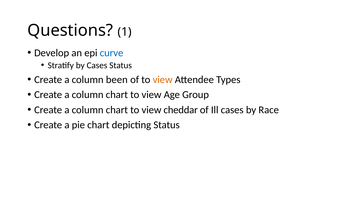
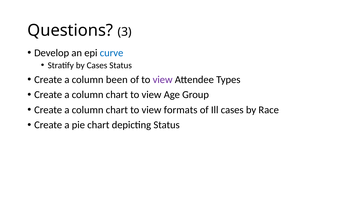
1: 1 -> 3 (125, 32)
view colour: orange -> purple (163, 79)
cheddar: cheddar -> formats (181, 110)
